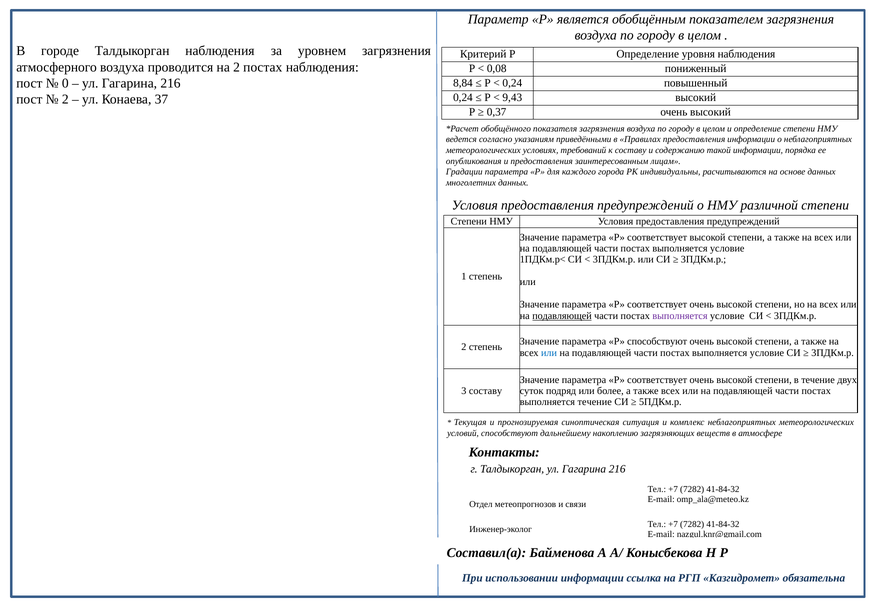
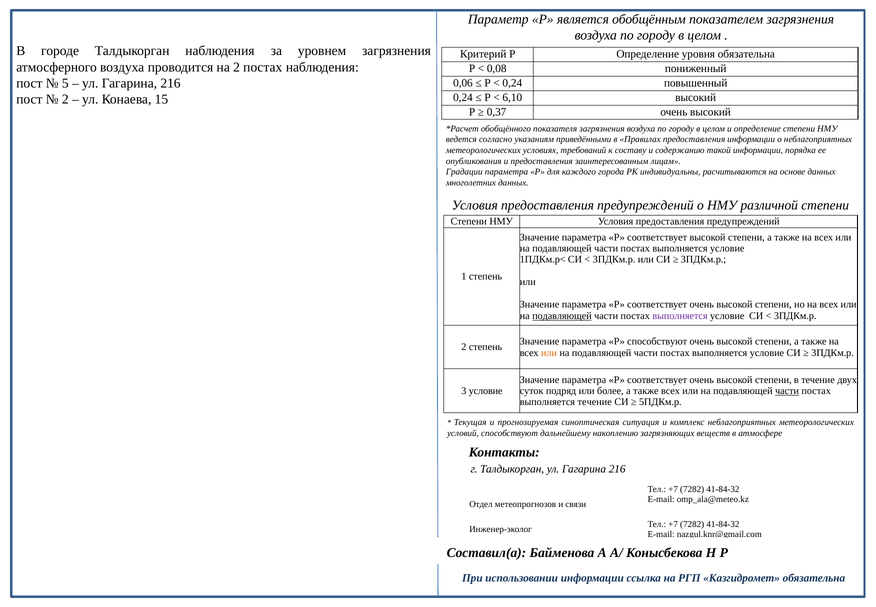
уровня наблюдения: наблюдения -> обязательна (746, 54)
0: 0 -> 5 (65, 83)
8,84: 8,84 -> 0,06 (463, 83)
9,43: 9,43 -> 6,10 (512, 98)
37: 37 -> 15 (161, 99)
или colour: blue -> orange (549, 352)
3 составу: составу -> условие (486, 391)
части underline: none -> present (787, 391)
